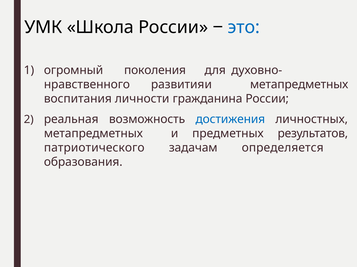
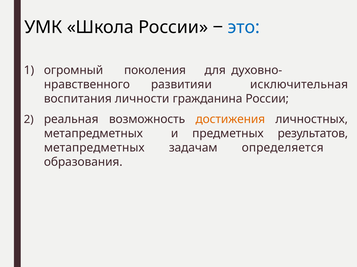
метапредметных: метапредметных -> исключительная (299, 85)
достижения colour: blue -> orange (230, 120)
патриотического: патриотического -> метапредметных (94, 148)
